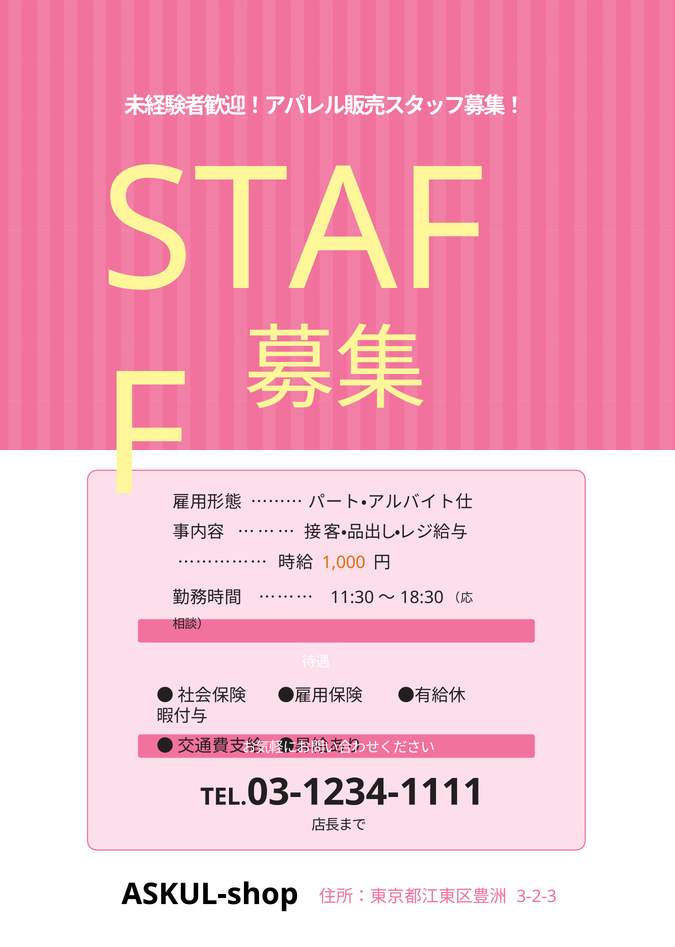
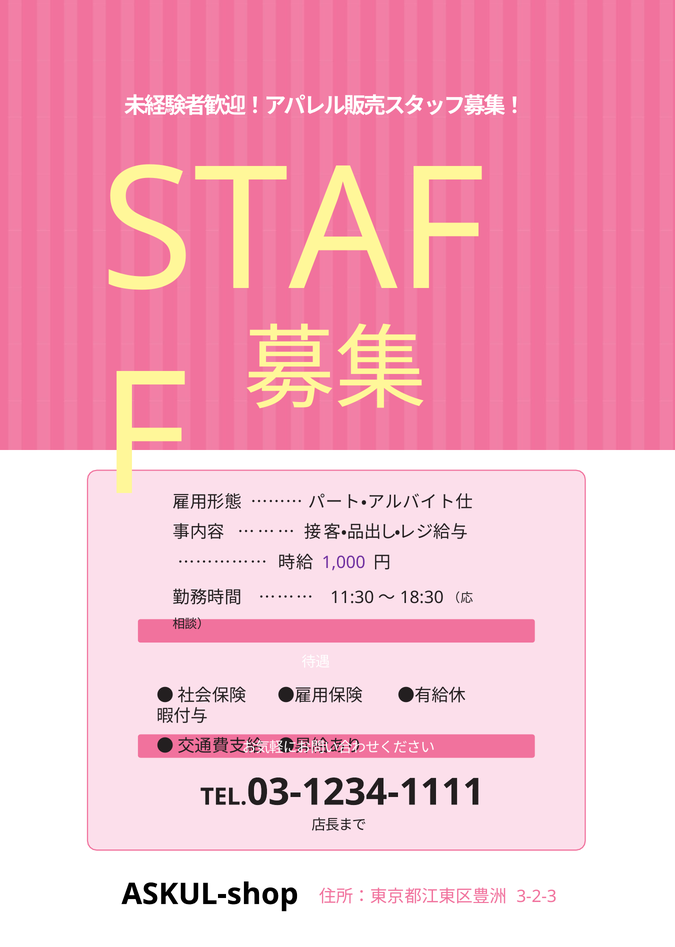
1,000 colour: orange -> purple (344, 563)
